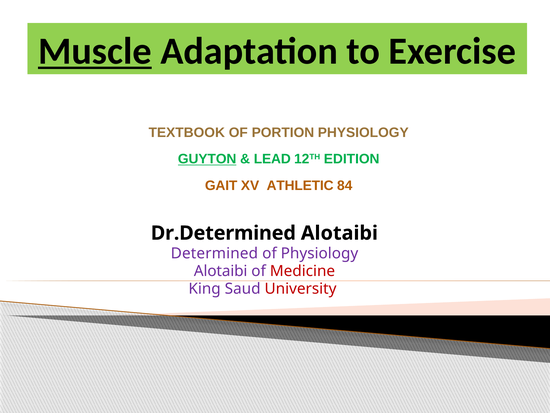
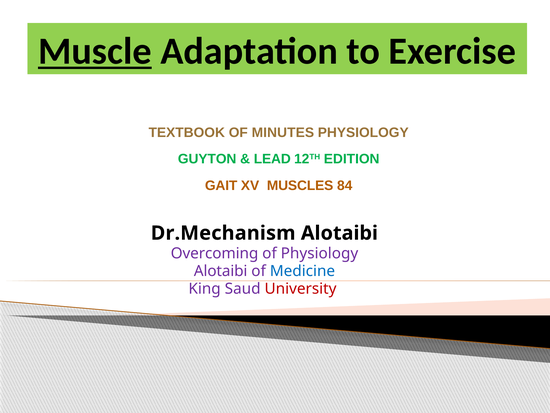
PORTION: PORTION -> MINUTES (283, 132)
GUYTON underline: present -> none (207, 159)
ATHLETIC: ATHLETIC -> MUSCLES (300, 185)
Dr.Determined: Dr.Determined -> Dr.Mechanism (223, 233)
Determined: Determined -> Overcoming (215, 253)
Medicine colour: red -> blue (302, 271)
